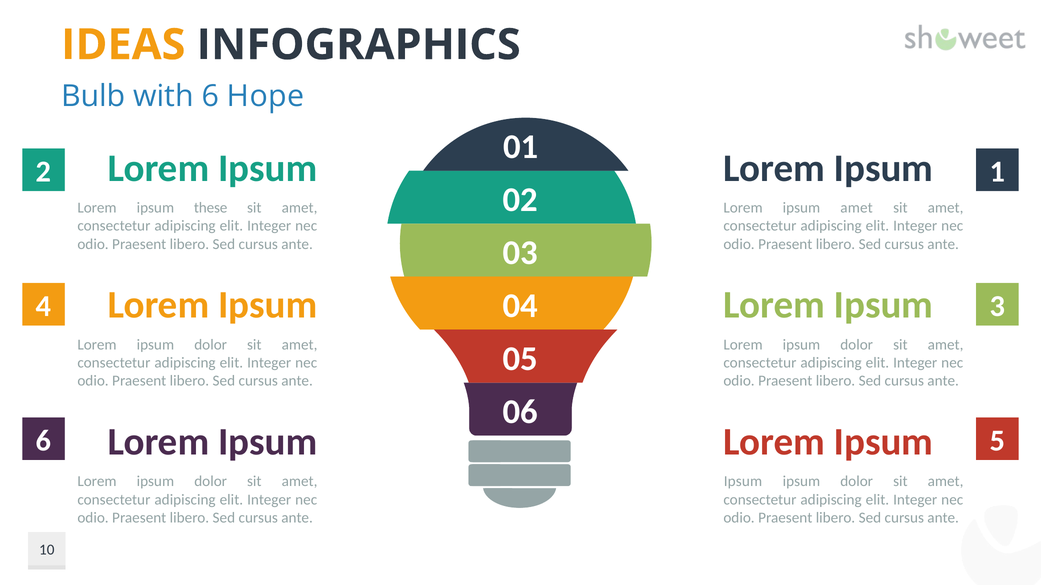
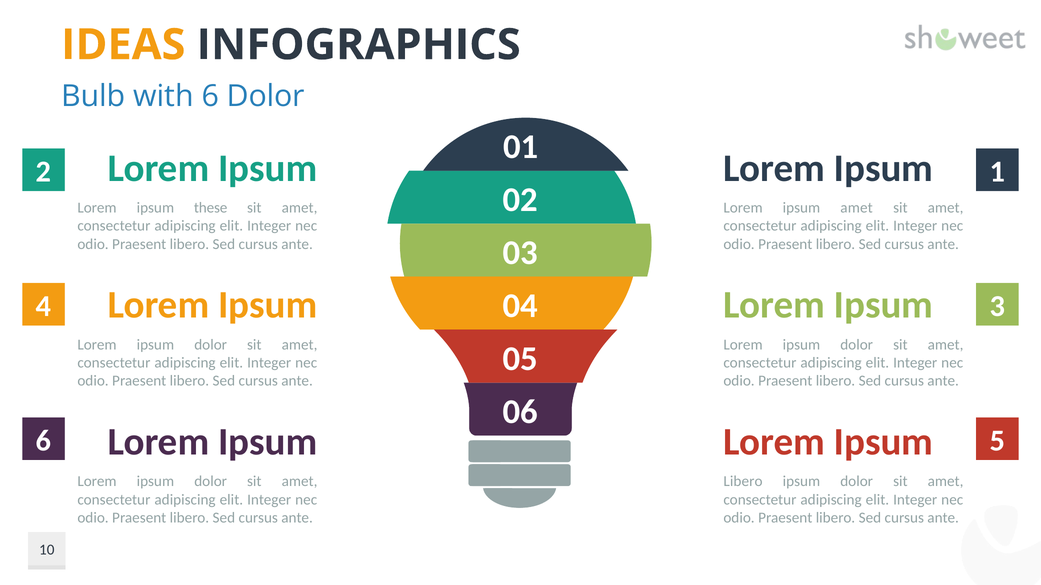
6 Hope: Hope -> Dolor (266, 96)
Ipsum: Ipsum -> Libero (743, 482)
